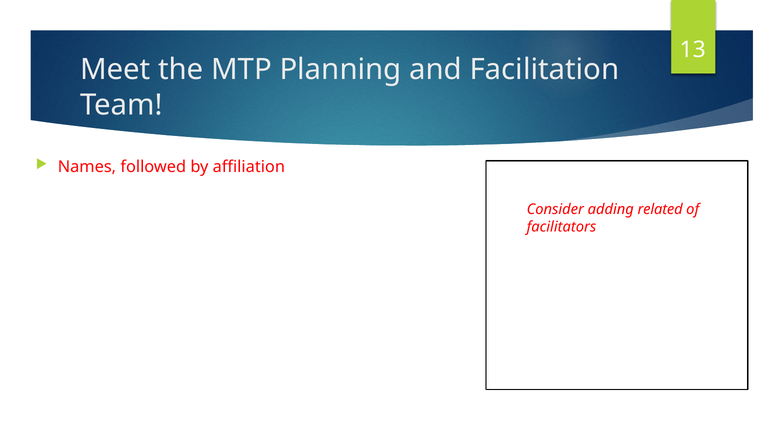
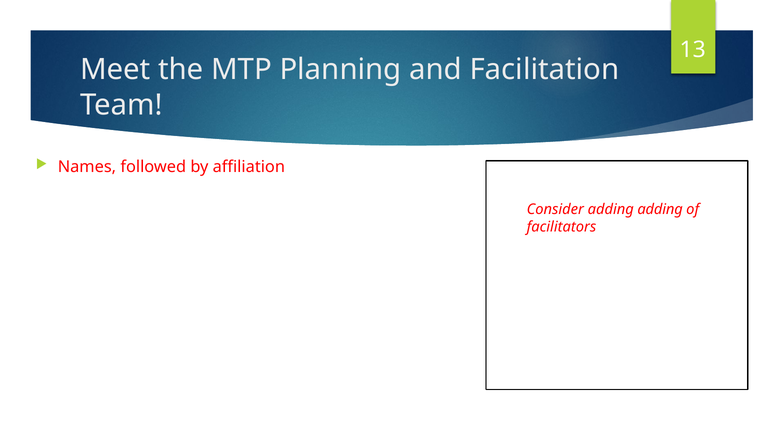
adding related: related -> adding (660, 209)
